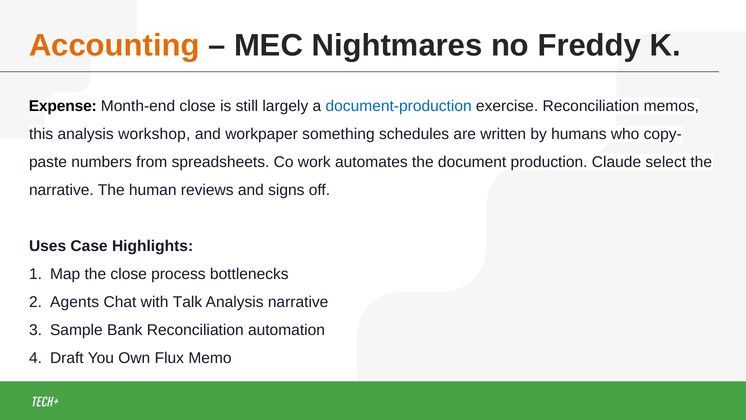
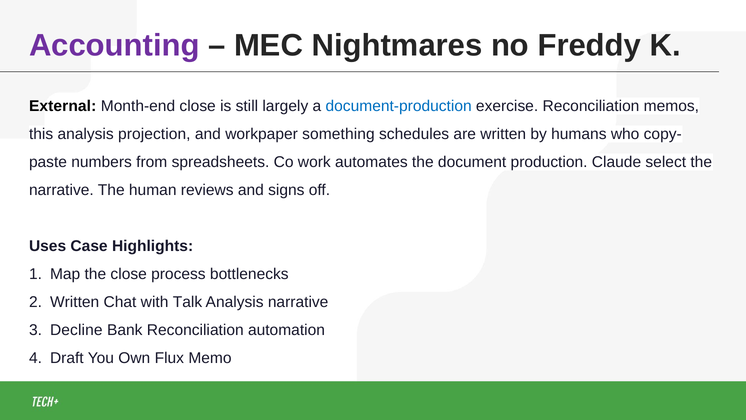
Accounting colour: orange -> purple (114, 45)
Expense: Expense -> External (63, 106)
workshop: workshop -> projection (154, 134)
Agents: Agents -> Written (75, 302)
Sample: Sample -> Decline (76, 330)
